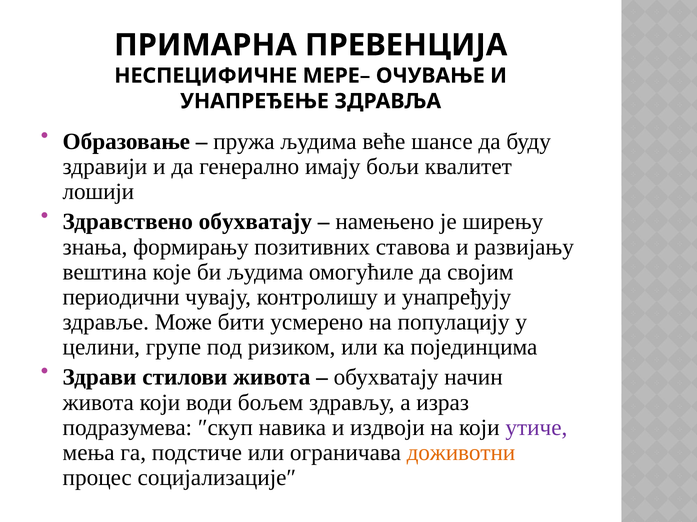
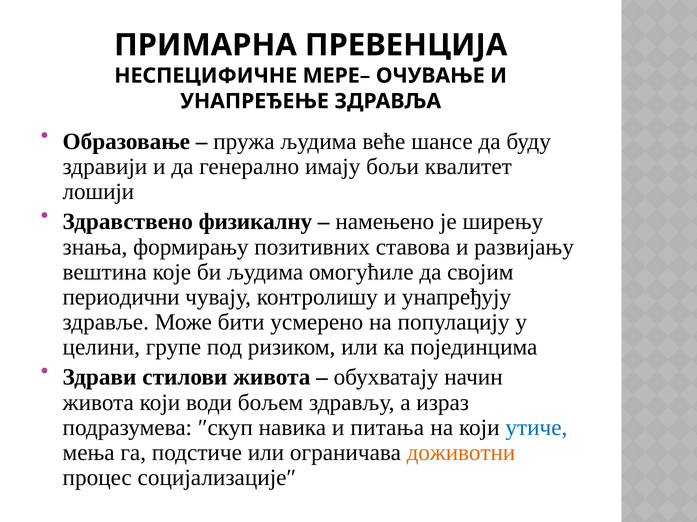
Здравствено обухватају: обухватају -> физикалну (255, 222)
издвоји: издвоји -> питања (387, 428)
утиче colour: purple -> blue (536, 428)
